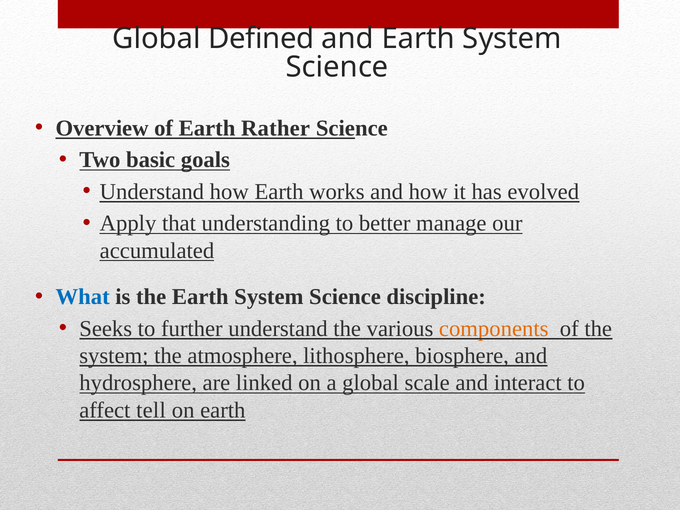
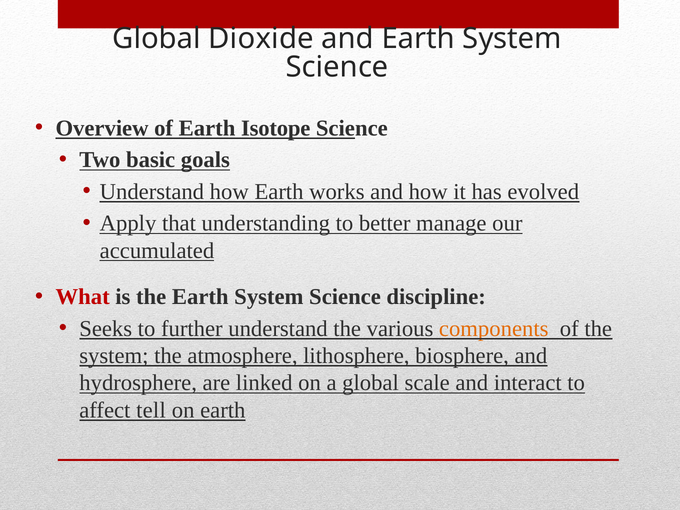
Defined: Defined -> Dioxide (261, 39)
Rather: Rather -> Isotope (276, 128)
What colour: blue -> red (83, 297)
